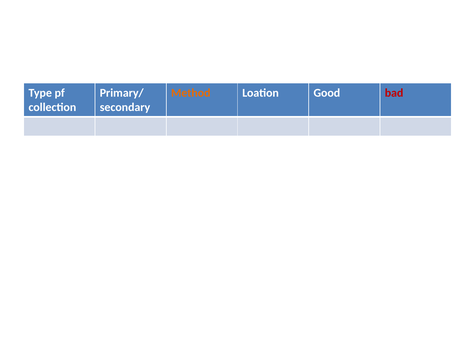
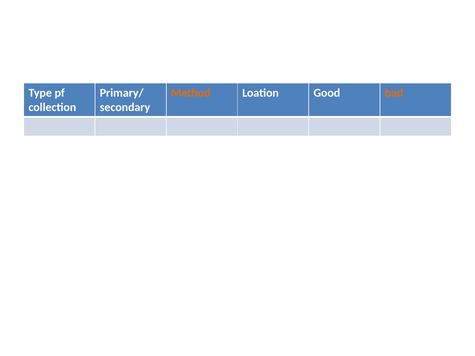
bad colour: red -> orange (394, 93)
